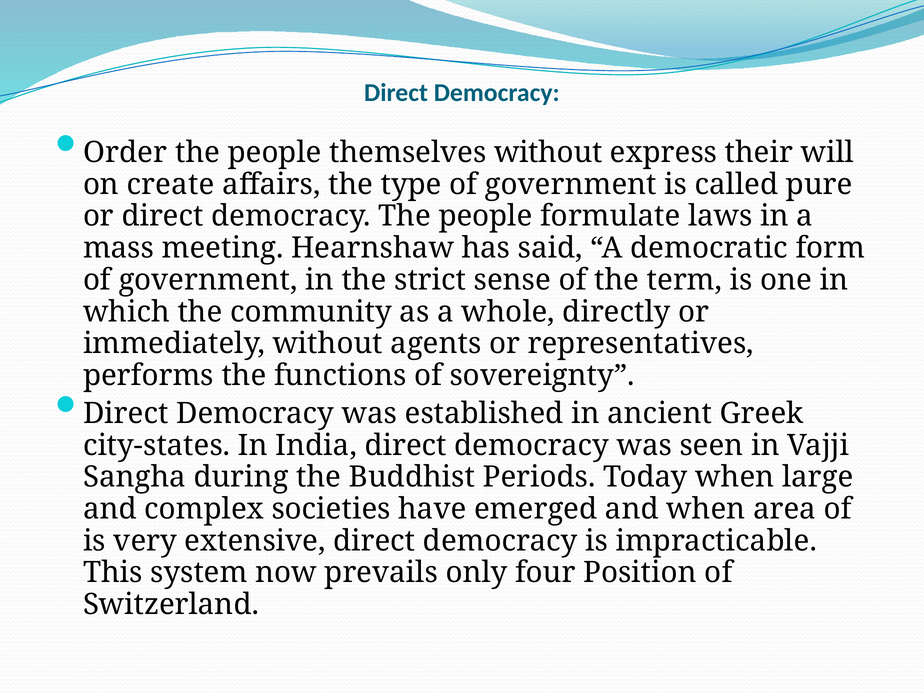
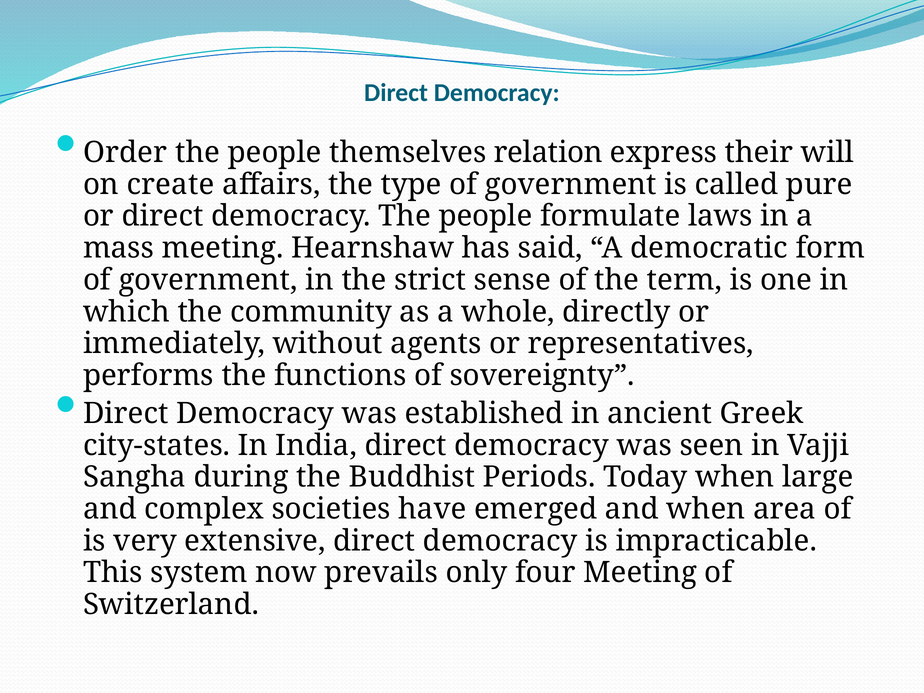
themselves without: without -> relation (548, 153)
four Position: Position -> Meeting (640, 573)
